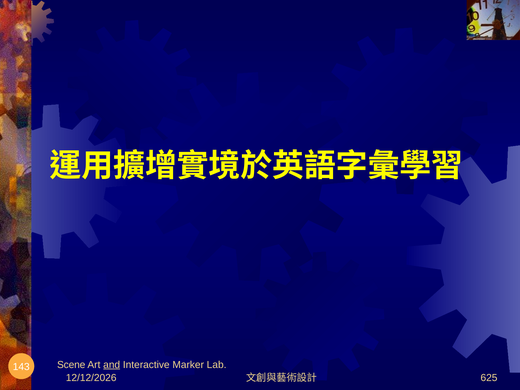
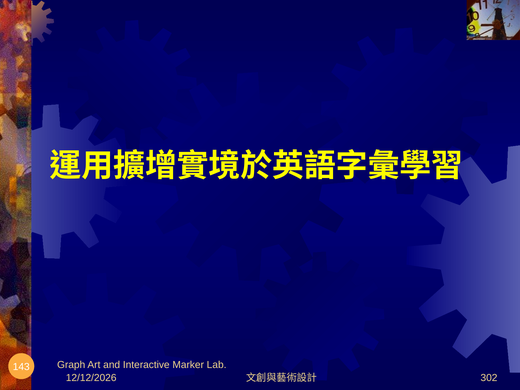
Scene: Scene -> Graph (71, 365)
and underline: present -> none (112, 365)
625: 625 -> 302 (489, 378)
